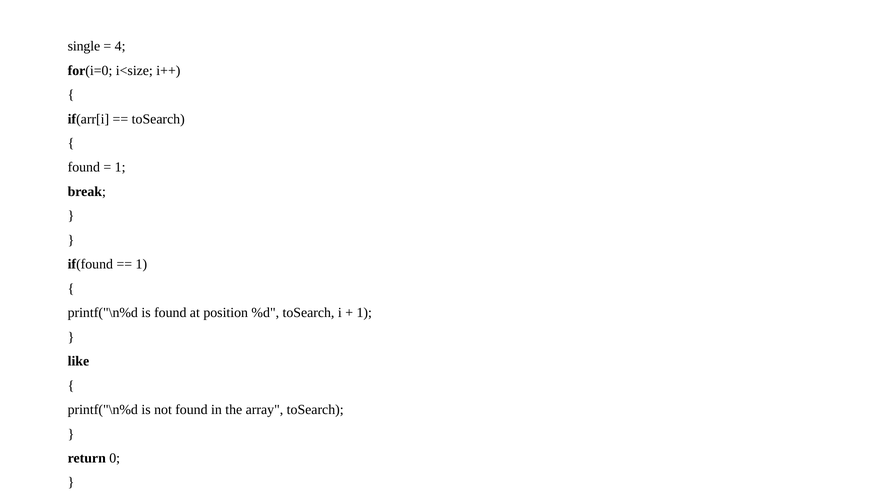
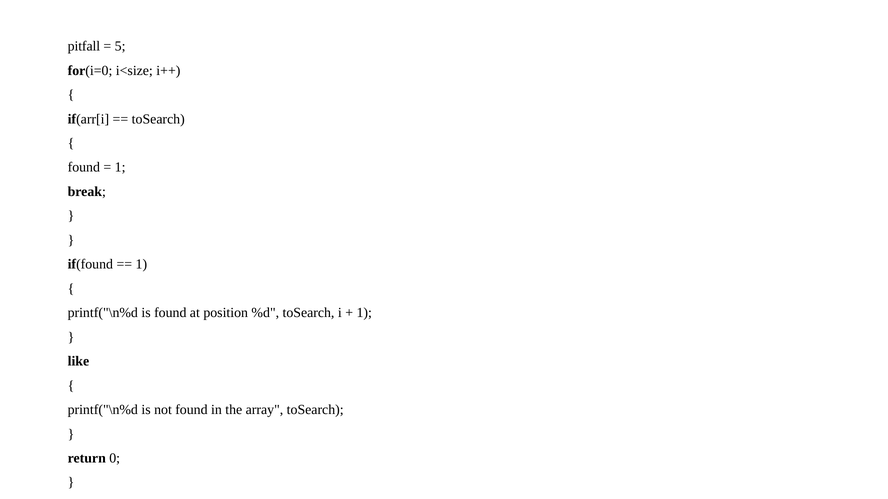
single: single -> pitfall (84, 46)
4: 4 -> 5 (120, 46)
